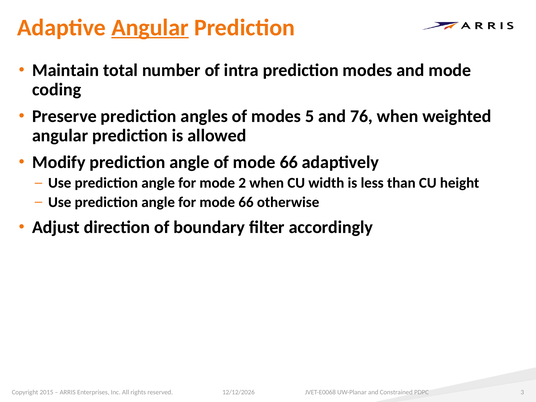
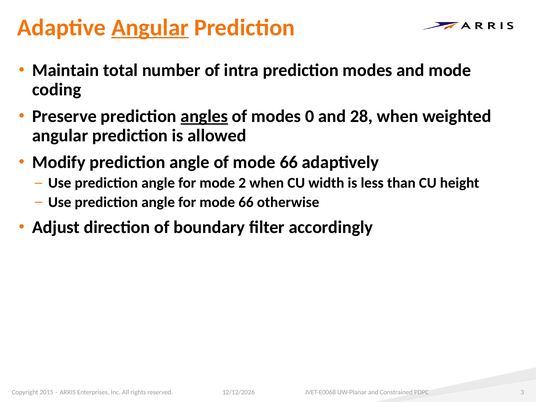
angles underline: none -> present (204, 116)
5: 5 -> 0 (310, 116)
76: 76 -> 28 (361, 116)
